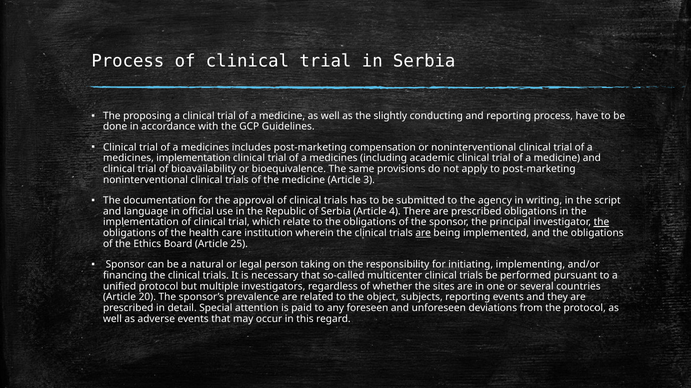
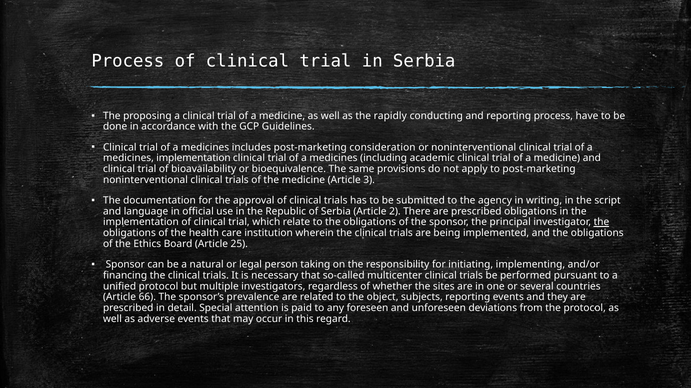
slightly: slightly -> rapidly (390, 116)
compensation: compensation -> consideration (383, 147)
4: 4 -> 2 (395, 212)
are underline: present -> none (423, 233)
20: 20 -> 66 (147, 298)
